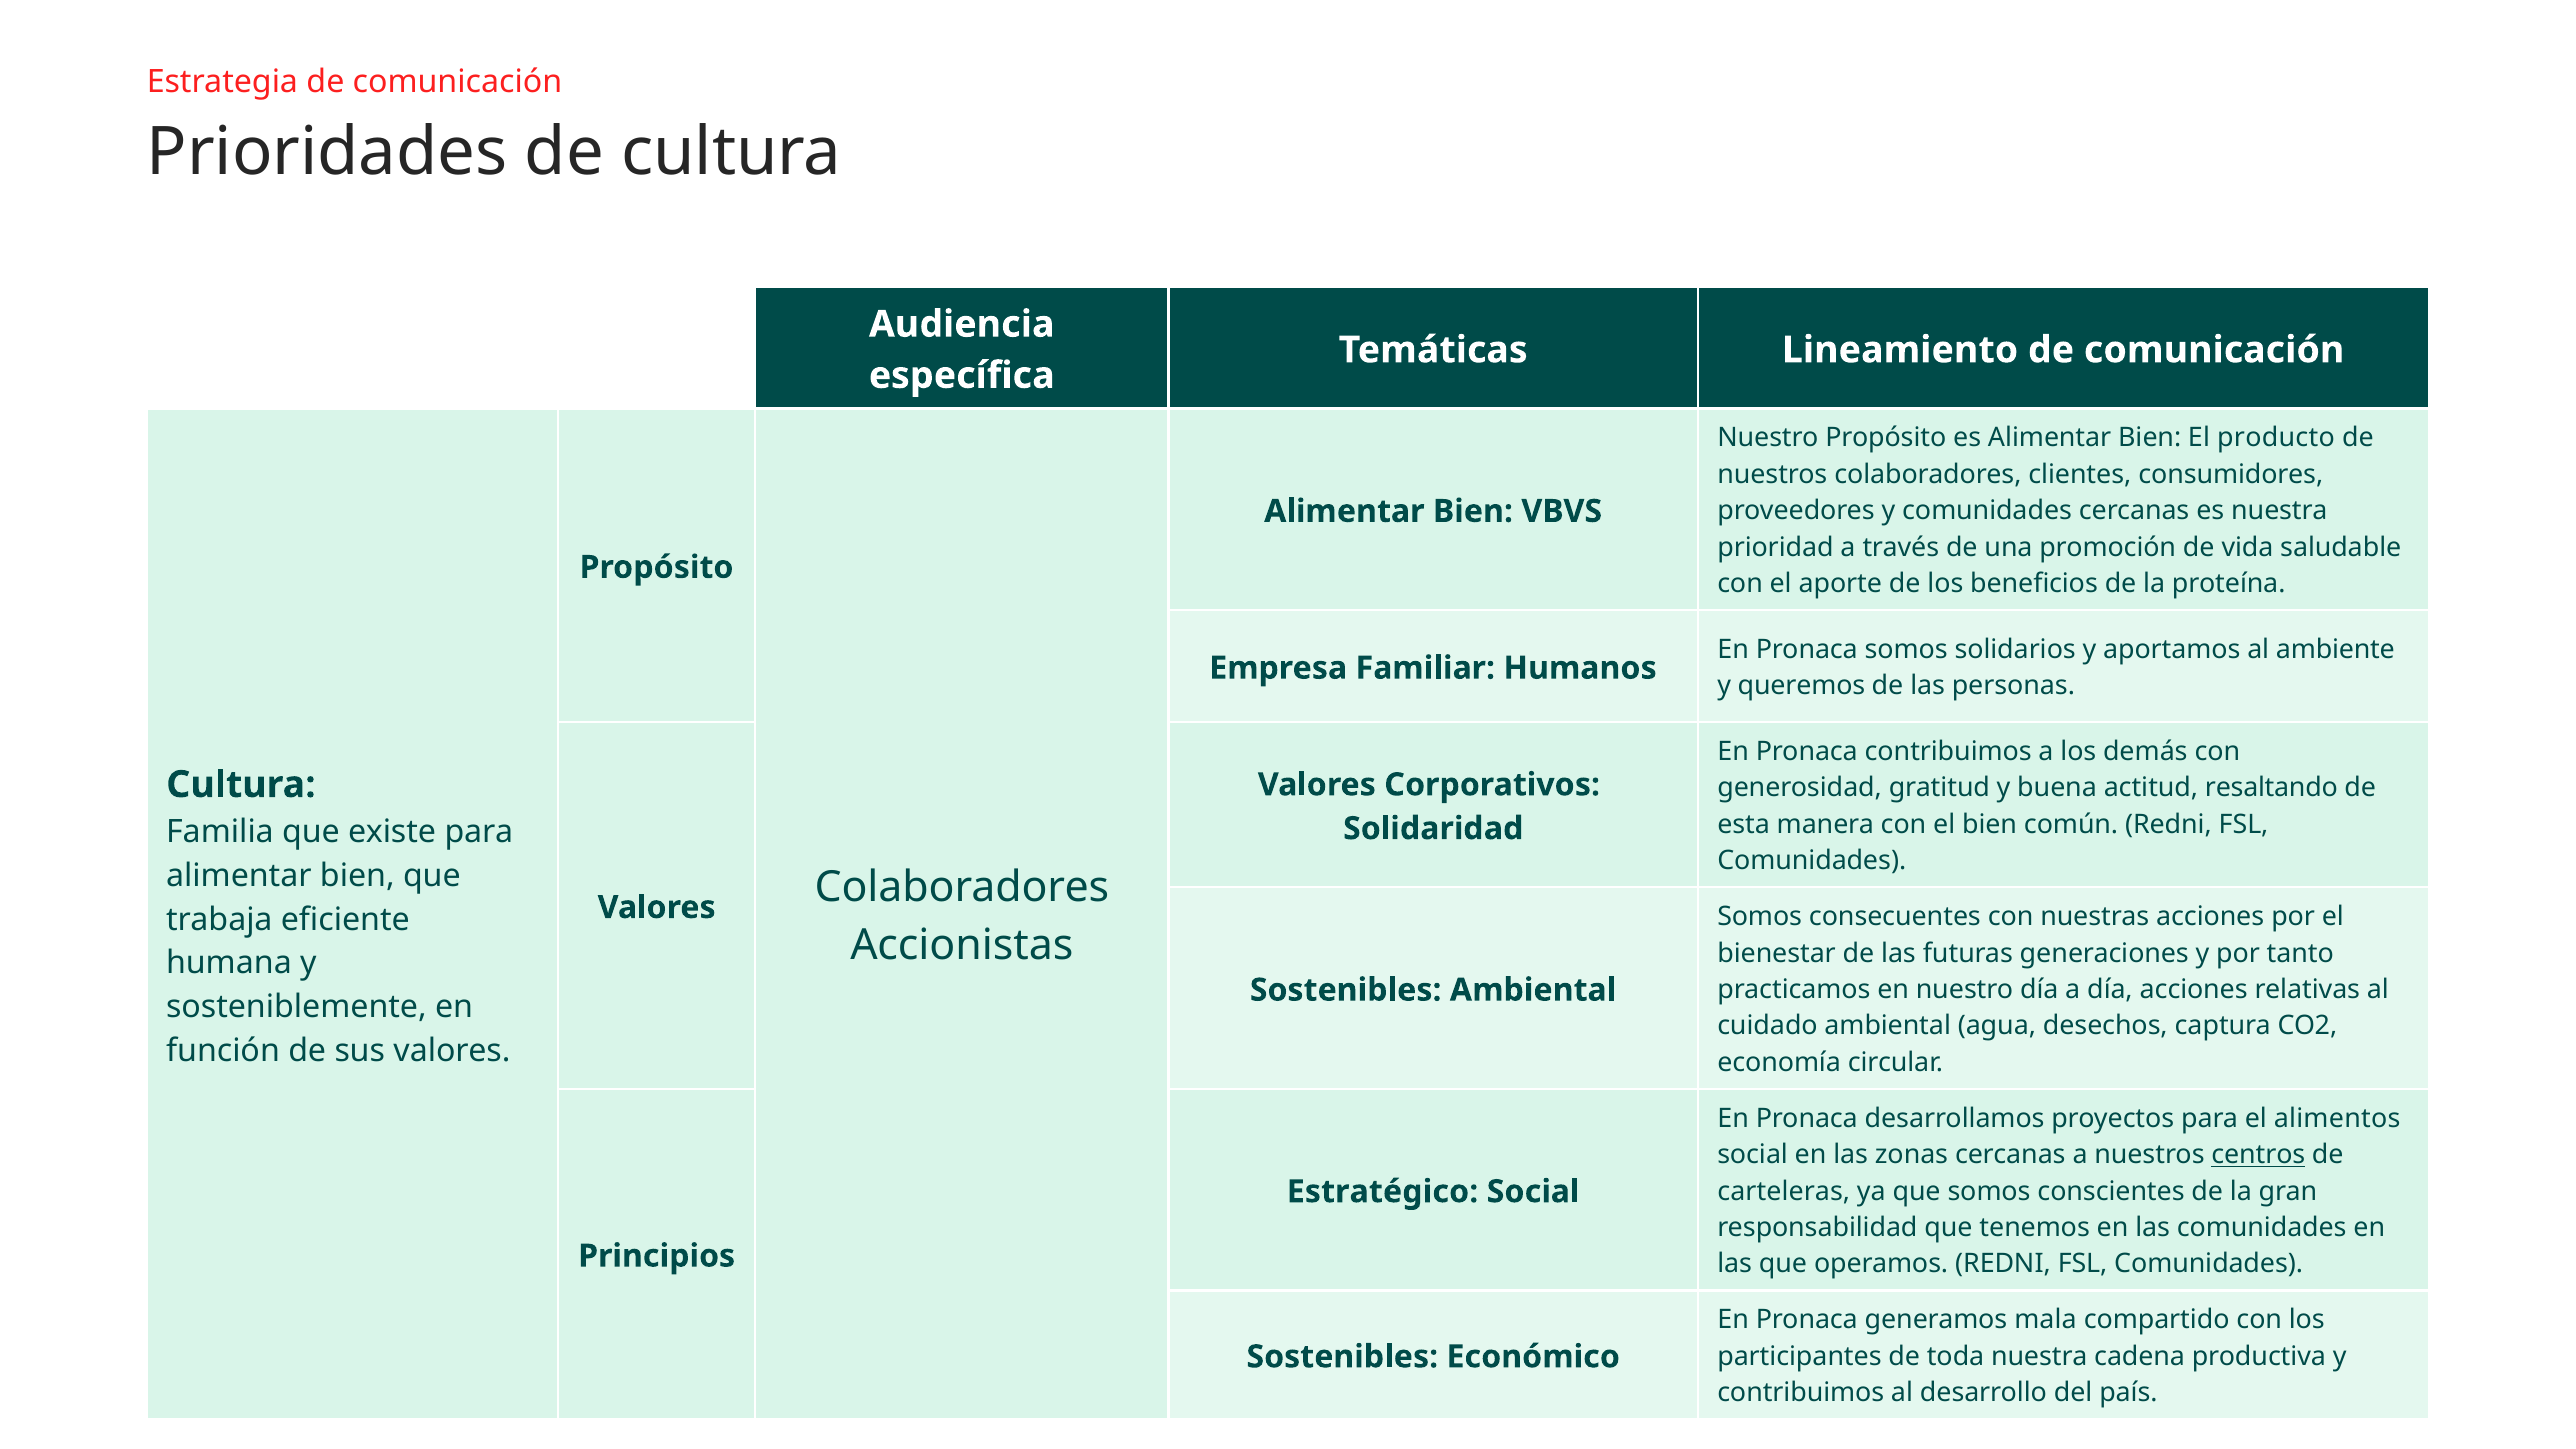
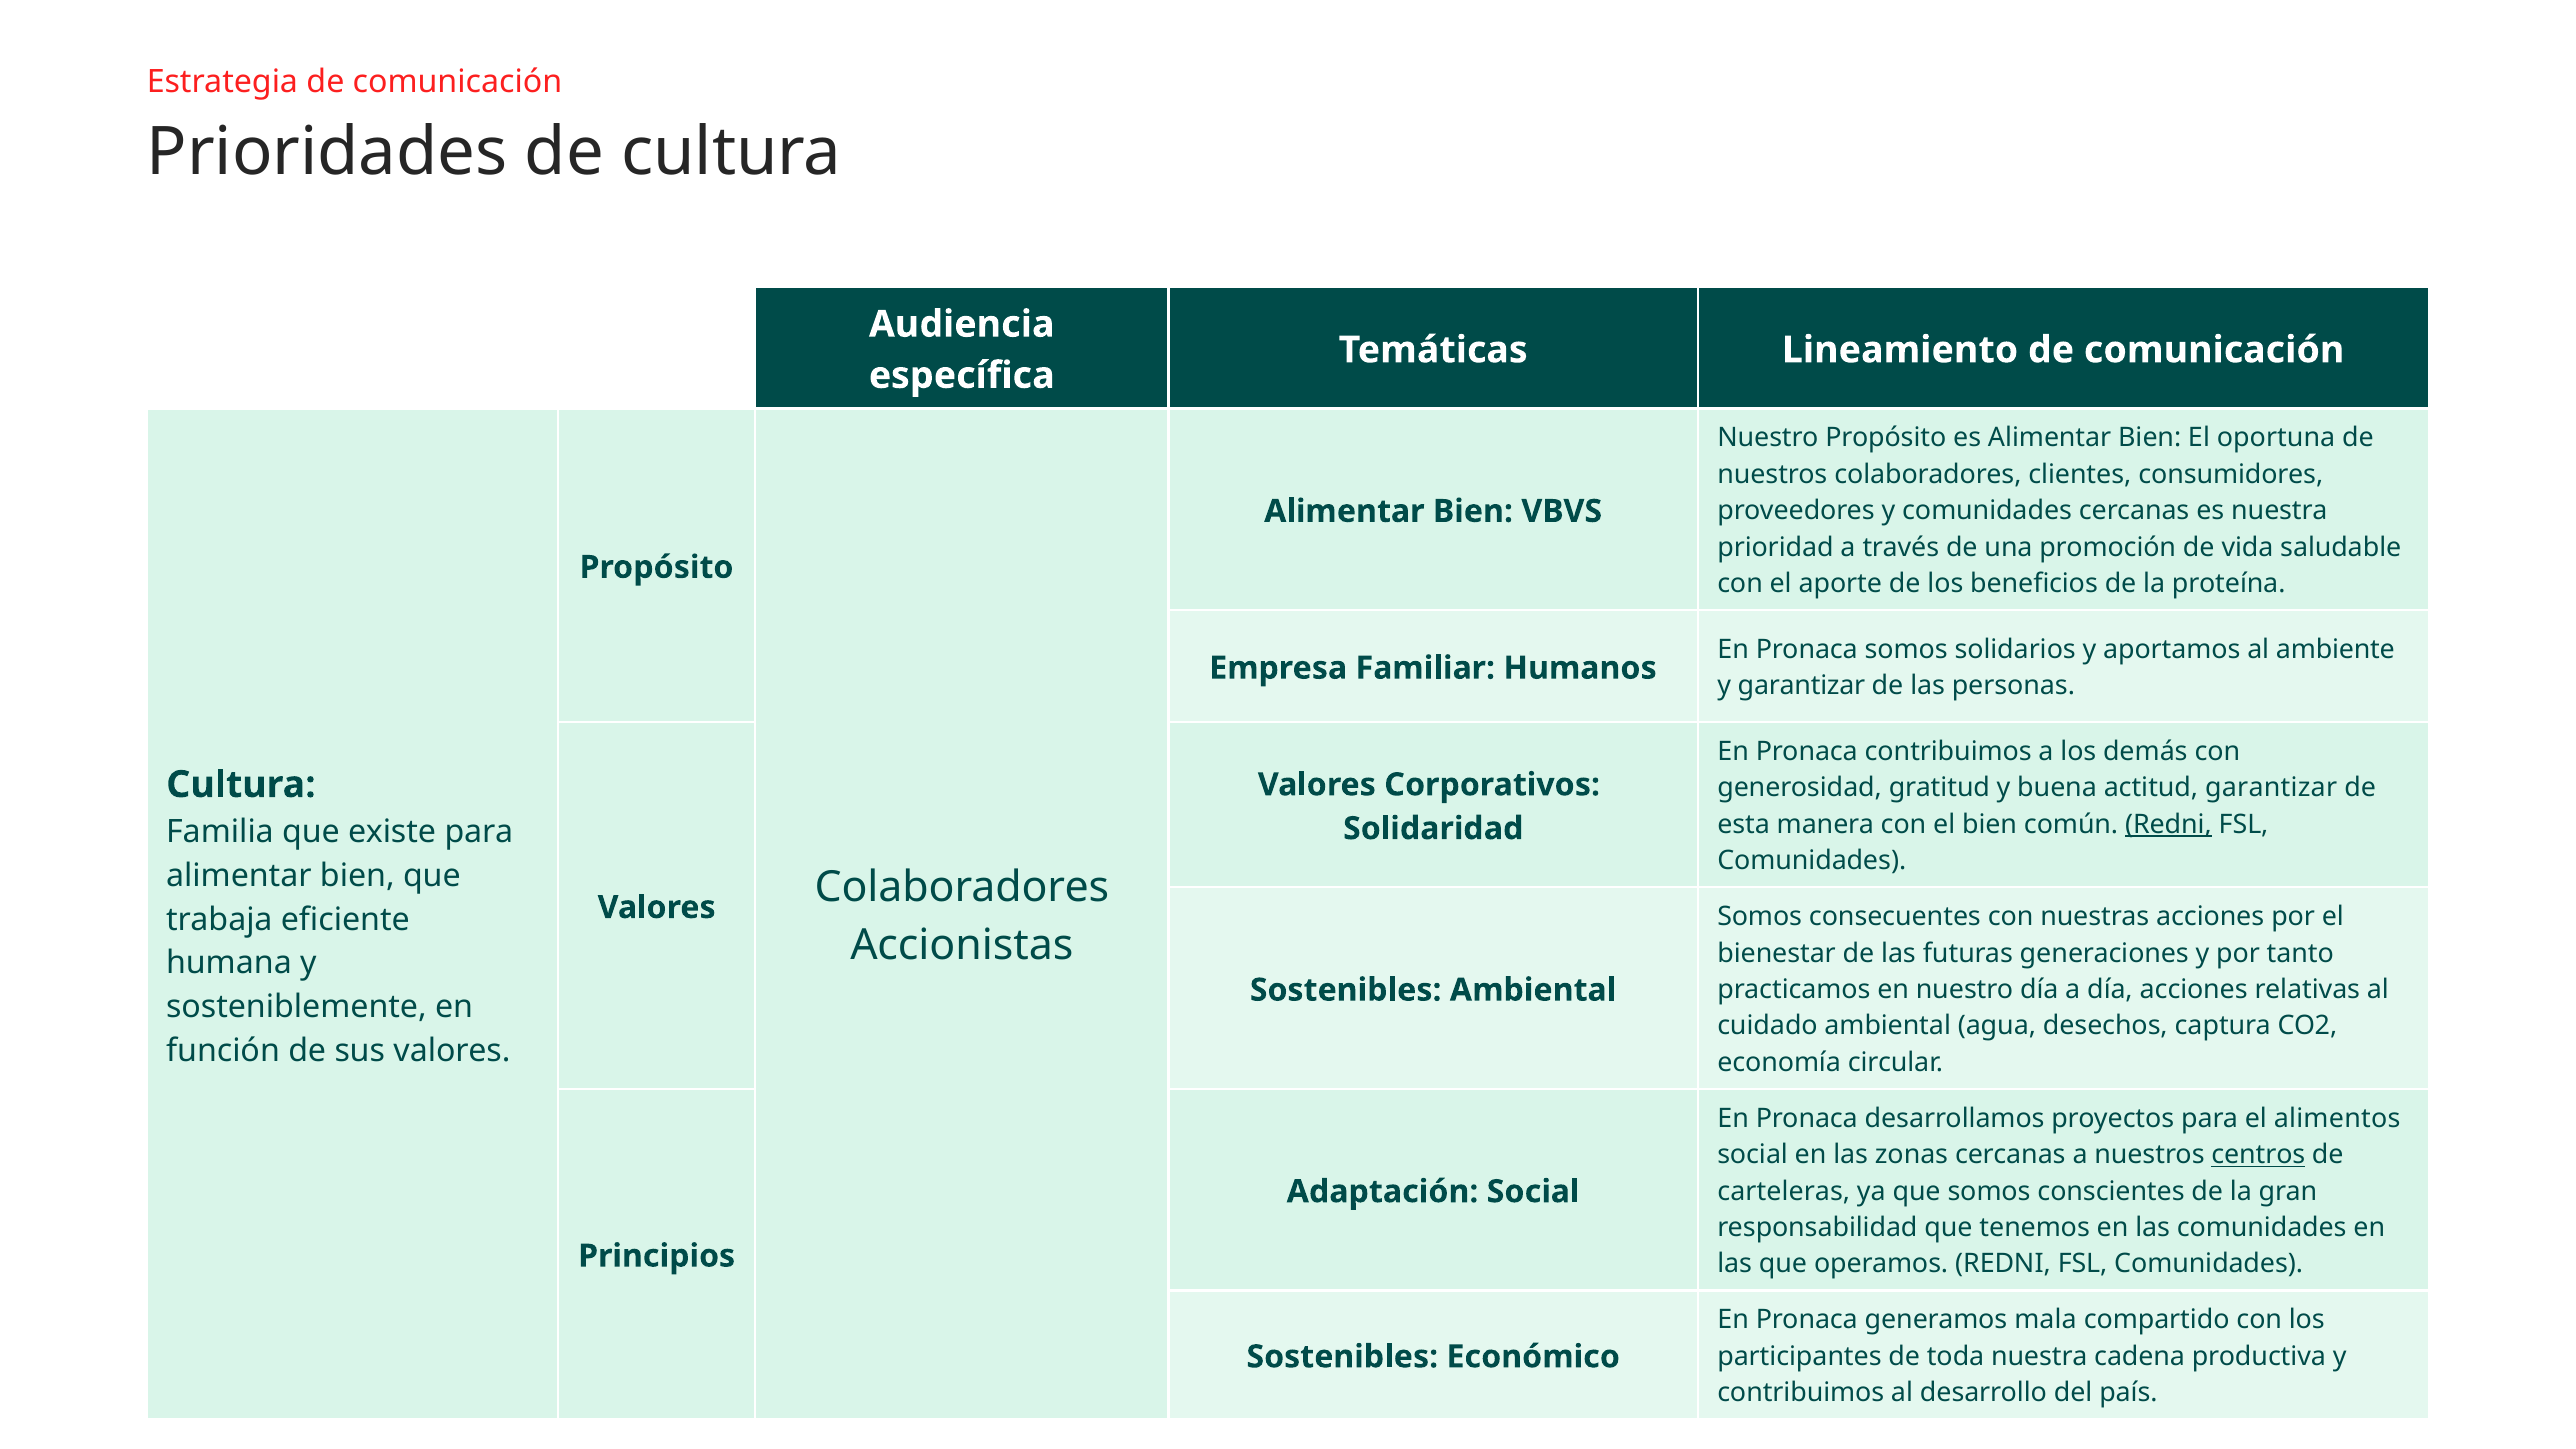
producto: producto -> oportuna (2276, 438)
y queremos: queremos -> garantizar (1801, 686)
actitud resaltando: resaltando -> garantizar (2271, 788)
Redni underline: none -> present (2168, 825)
Estratégico: Estratégico -> Adaptación (1383, 1192)
